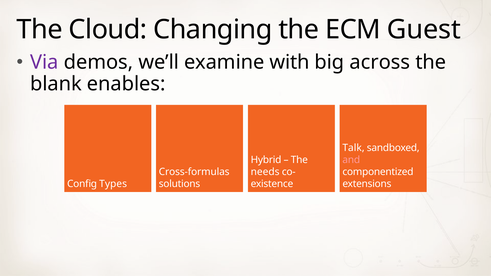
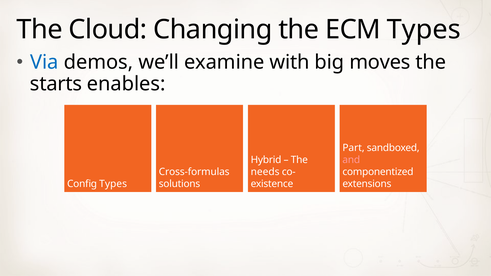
ECM Guest: Guest -> Types (424, 30)
Via colour: purple -> blue (44, 62)
across: across -> moves (380, 62)
blank: blank -> starts (56, 84)
Talk: Talk -> Part (354, 148)
